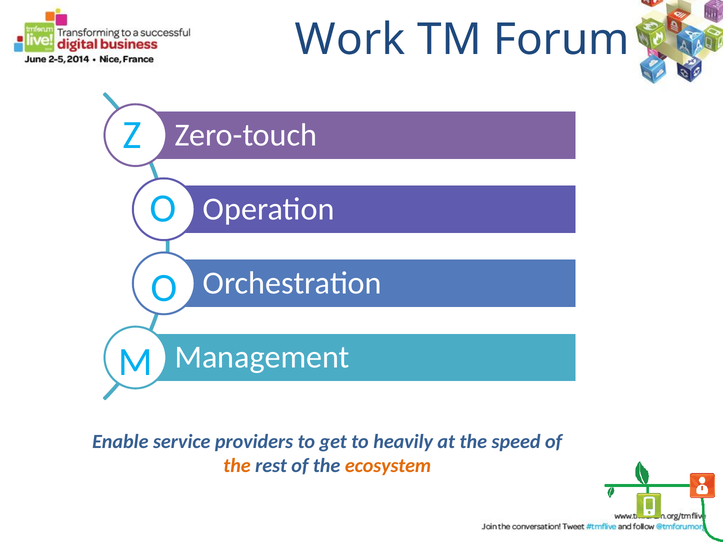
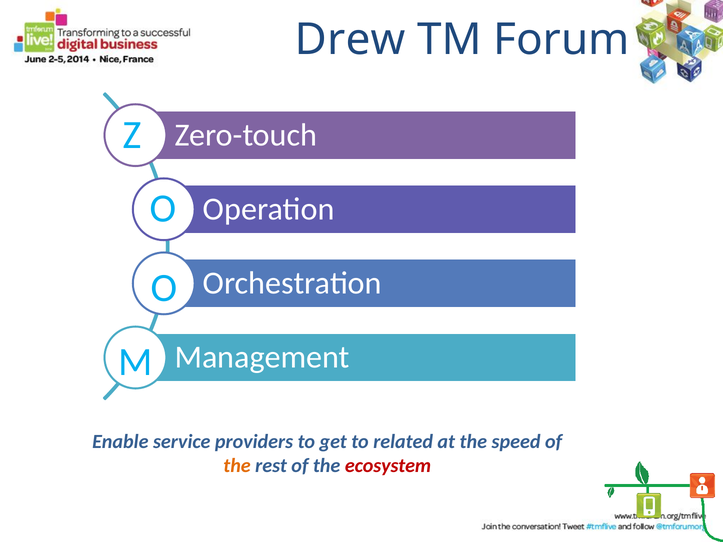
Work: Work -> Drew (350, 40)
heavily: heavily -> related (403, 442)
ecosystem colour: orange -> red (388, 466)
